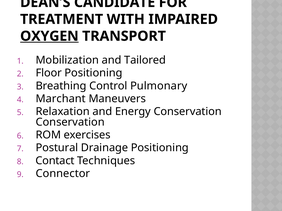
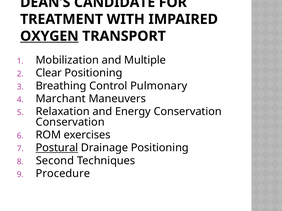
Tailored: Tailored -> Multiple (145, 60)
Floor: Floor -> Clear (49, 73)
Postural underline: none -> present (57, 148)
Contact: Contact -> Second (55, 161)
Connector: Connector -> Procedure (63, 174)
